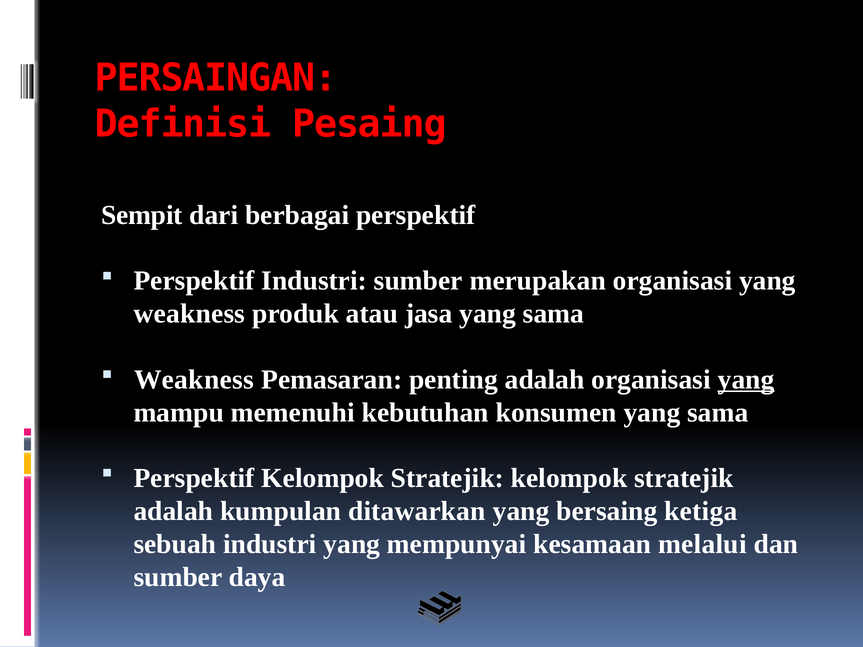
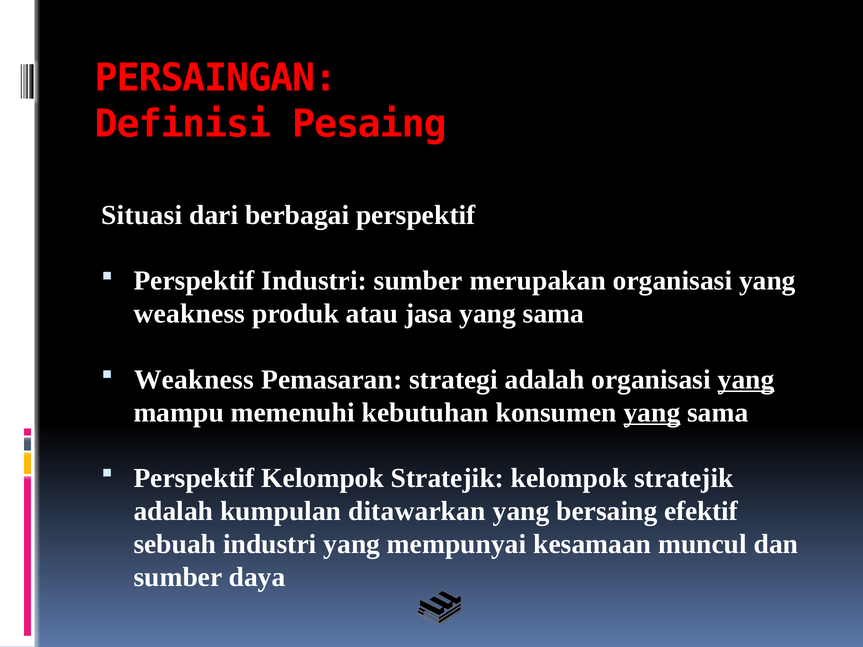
Sempit: Sempit -> Situasi (142, 215)
penting: penting -> strategi (454, 380)
yang underline: none -> present (652, 413)
ketiga: ketiga -> efektif (701, 511)
melalui: melalui -> muncul (703, 545)
